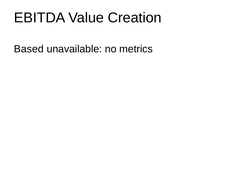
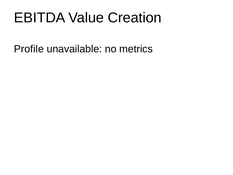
Based: Based -> Profile (29, 49)
